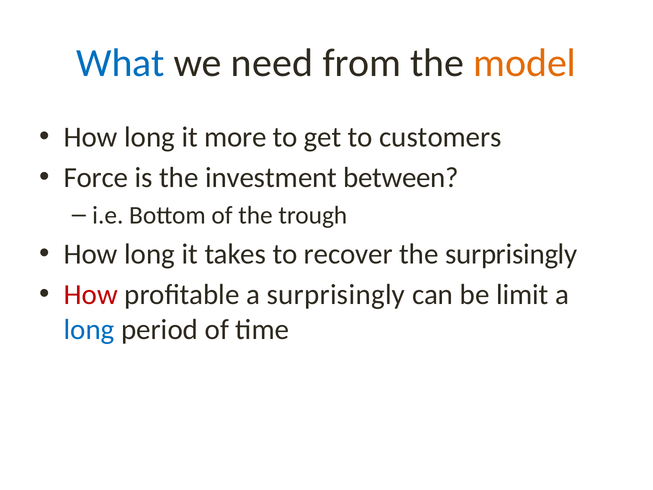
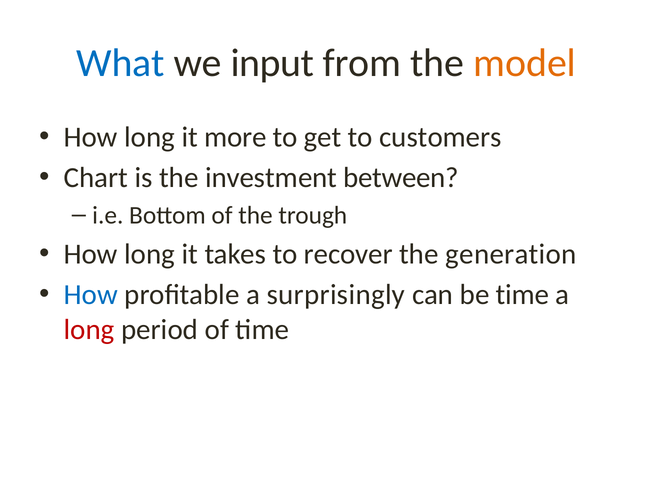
need: need -> input (272, 63)
Force: Force -> Chart (96, 178)
the surprisingly: surprisingly -> generation (511, 254)
How colour: red -> blue (91, 295)
be limit: limit -> time (522, 295)
long colour: blue -> red (89, 329)
